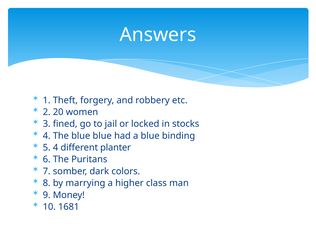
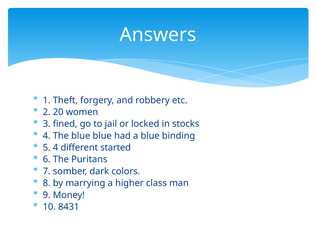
planter: planter -> started (116, 148)
1681: 1681 -> 8431 (69, 207)
